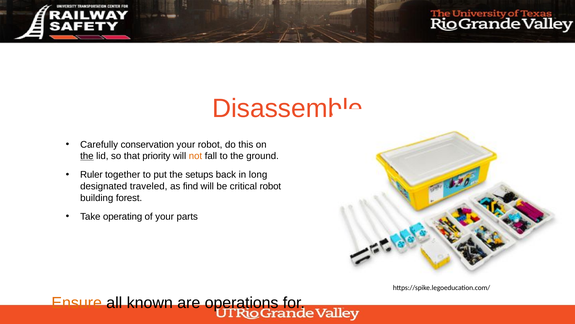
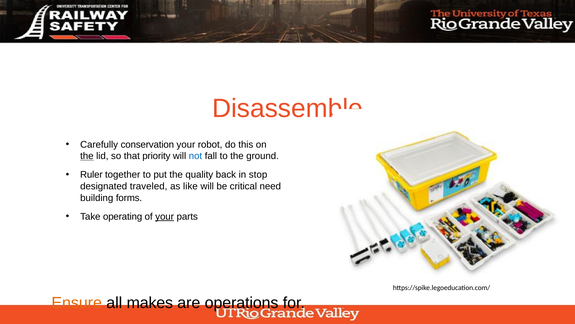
not colour: orange -> blue (195, 156)
setups: setups -> quality (199, 174)
long: long -> stop (258, 174)
find: find -> like (190, 186)
critical robot: robot -> need (270, 186)
forest: forest -> forms (129, 197)
your underline: none -> present (165, 216)
known: known -> makes (150, 302)
